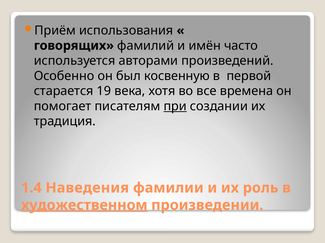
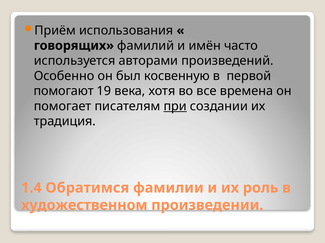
старается: старается -> помогают (64, 91)
Наведения: Наведения -> Обратимся (87, 188)
художественном underline: present -> none (84, 206)
